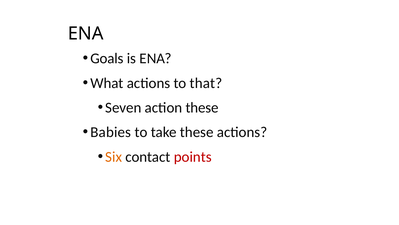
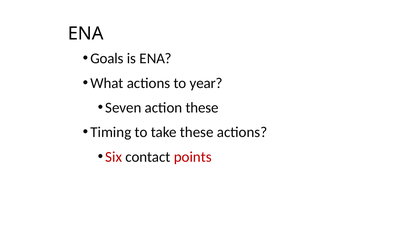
that: that -> year (206, 83)
Babies: Babies -> Timing (111, 132)
Six colour: orange -> red (114, 156)
